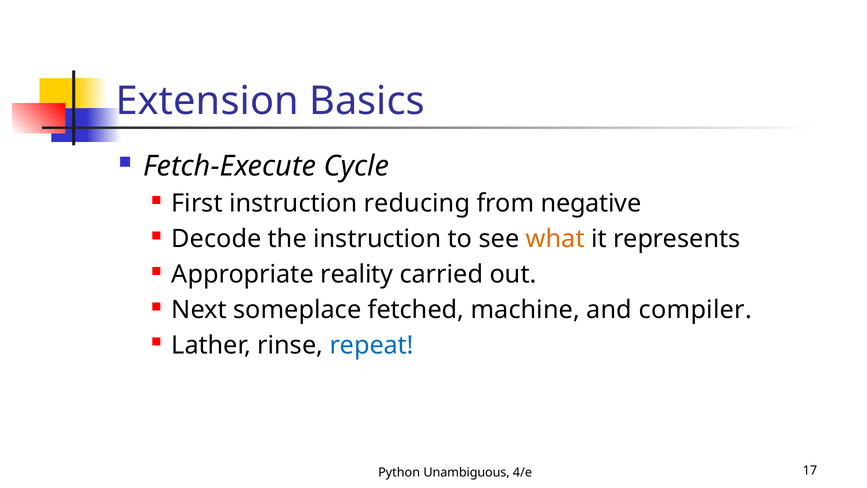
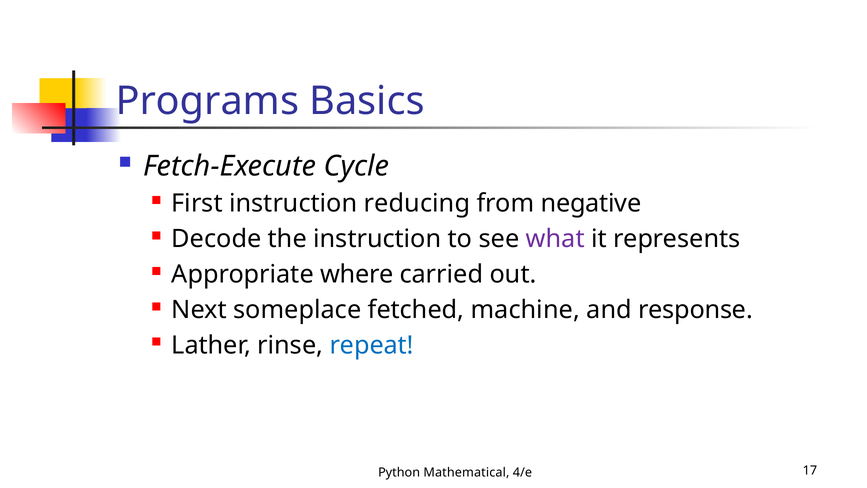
Extension: Extension -> Programs (207, 101)
what colour: orange -> purple (555, 239)
reality: reality -> where (357, 274)
compiler: compiler -> response (696, 310)
Unambiguous: Unambiguous -> Mathematical (466, 472)
